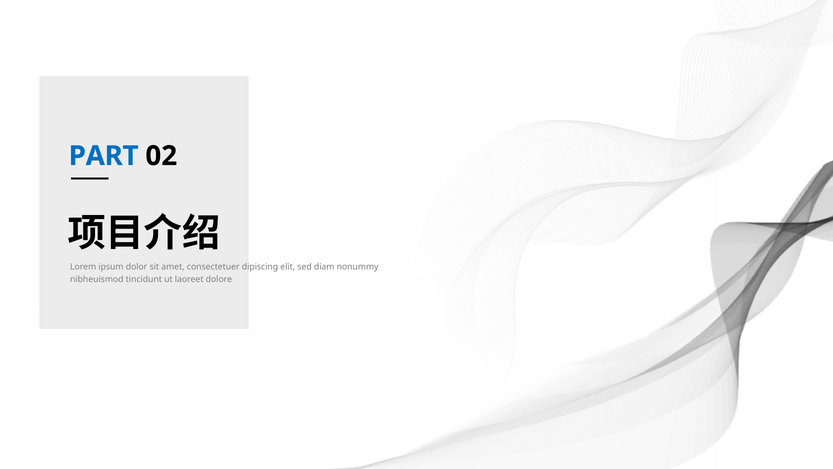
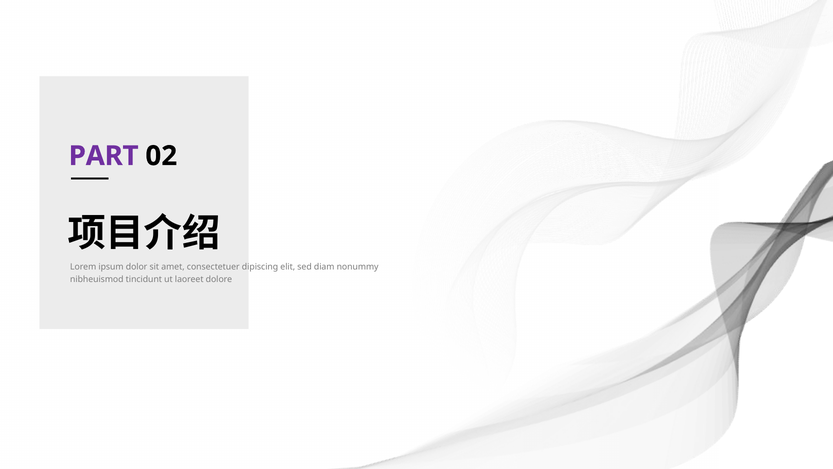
PART colour: blue -> purple (104, 156)
